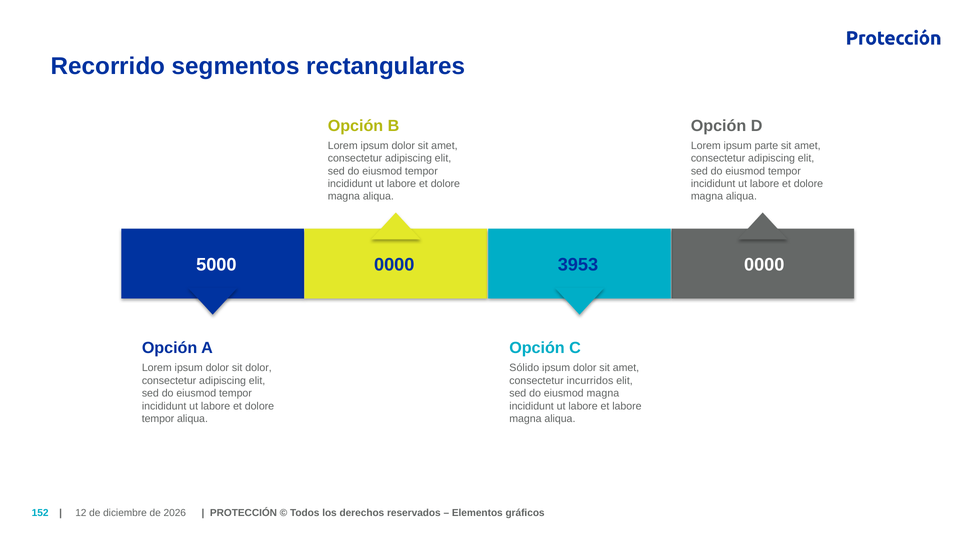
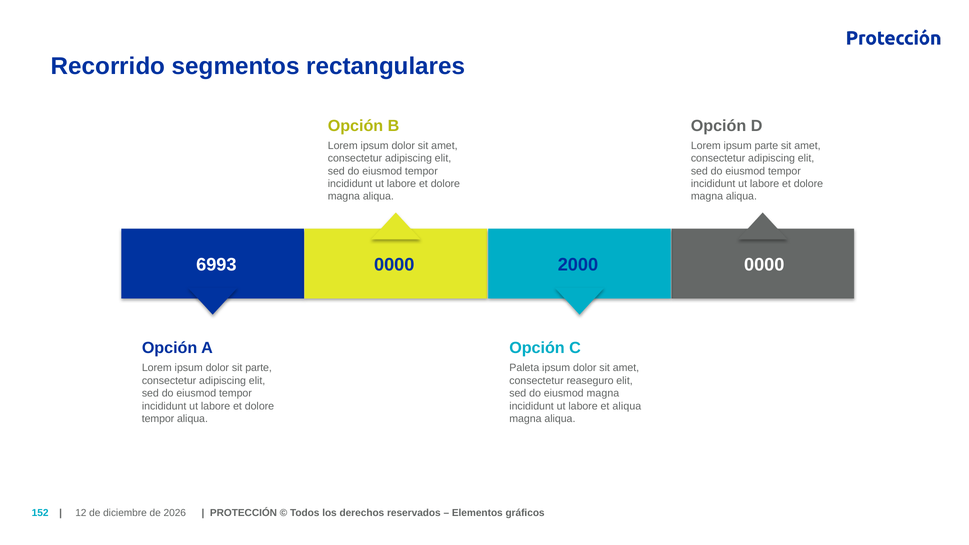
5000: 5000 -> 6993 (216, 265)
3953: 3953 -> 2000 (578, 265)
sit dolor: dolor -> parte (259, 368)
Sólido: Sólido -> Paleta (524, 368)
incurridos: incurridos -> reaseguro (590, 381)
et labore: labore -> aliqua (627, 406)
